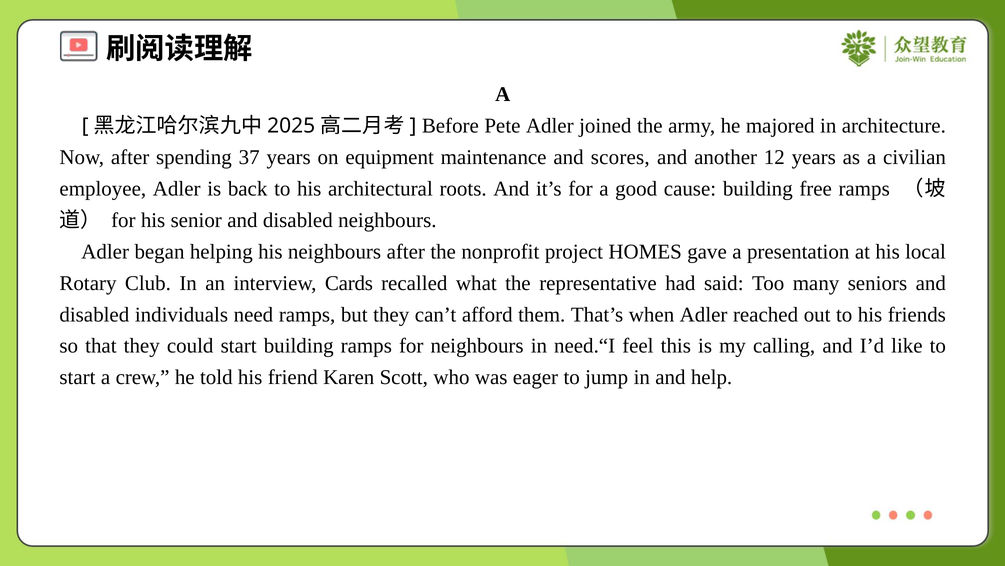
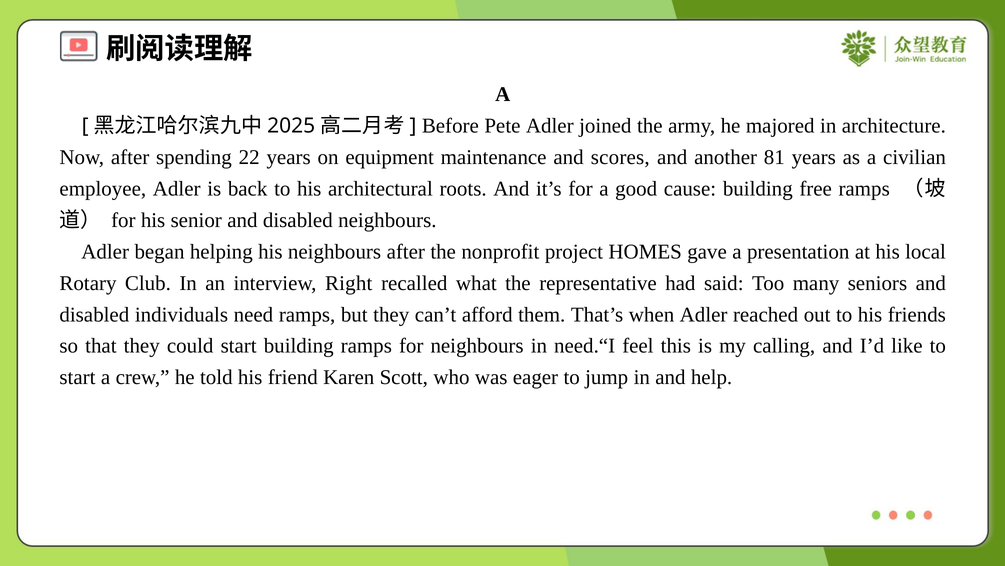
37: 37 -> 22 (249, 157)
12: 12 -> 81 (774, 157)
Cards: Cards -> Right (349, 283)
